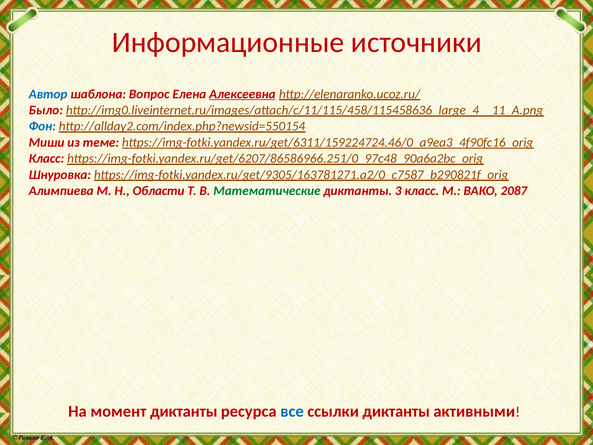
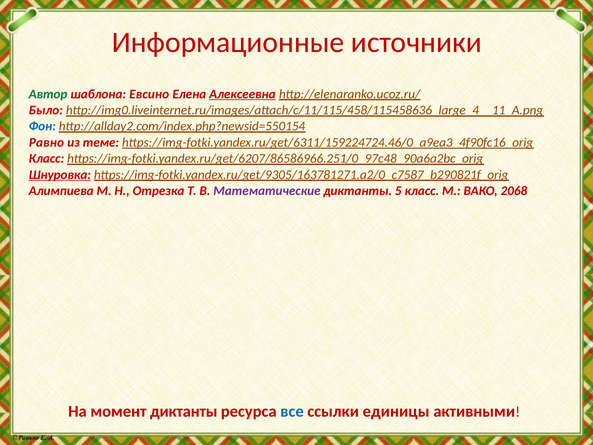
Автор colour: blue -> green (48, 94)
Вопрос: Вопрос -> Евсино (149, 94)
Миши: Миши -> Равно (46, 142)
Шнуровка underline: none -> present (60, 175)
Области: Области -> Отрезка (158, 191)
Математические colour: green -> purple (267, 191)
3: 3 -> 5 (398, 191)
2087: 2087 -> 2068 (514, 191)
ссылки диктанты: диктанты -> единицы (396, 411)
